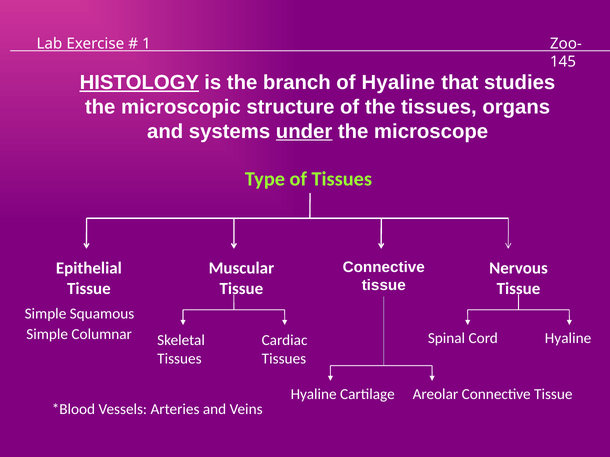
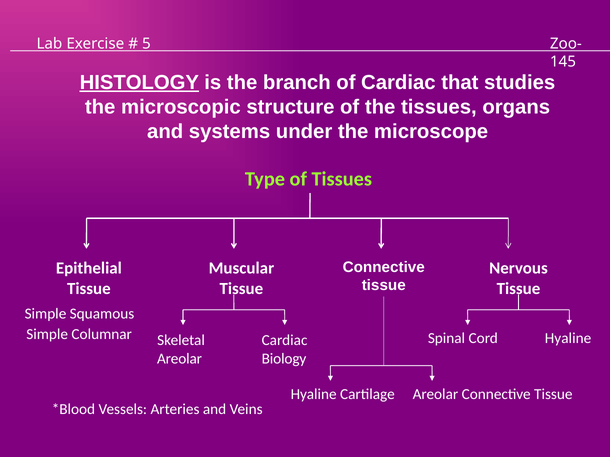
1: 1 -> 5 (146, 44)
of Hyaline: Hyaline -> Cardiac (398, 83)
under underline: present -> none (304, 131)
Tissues: Tissues -> Areolar (180, 359)
Tissues: Tissues -> Biology (284, 359)
